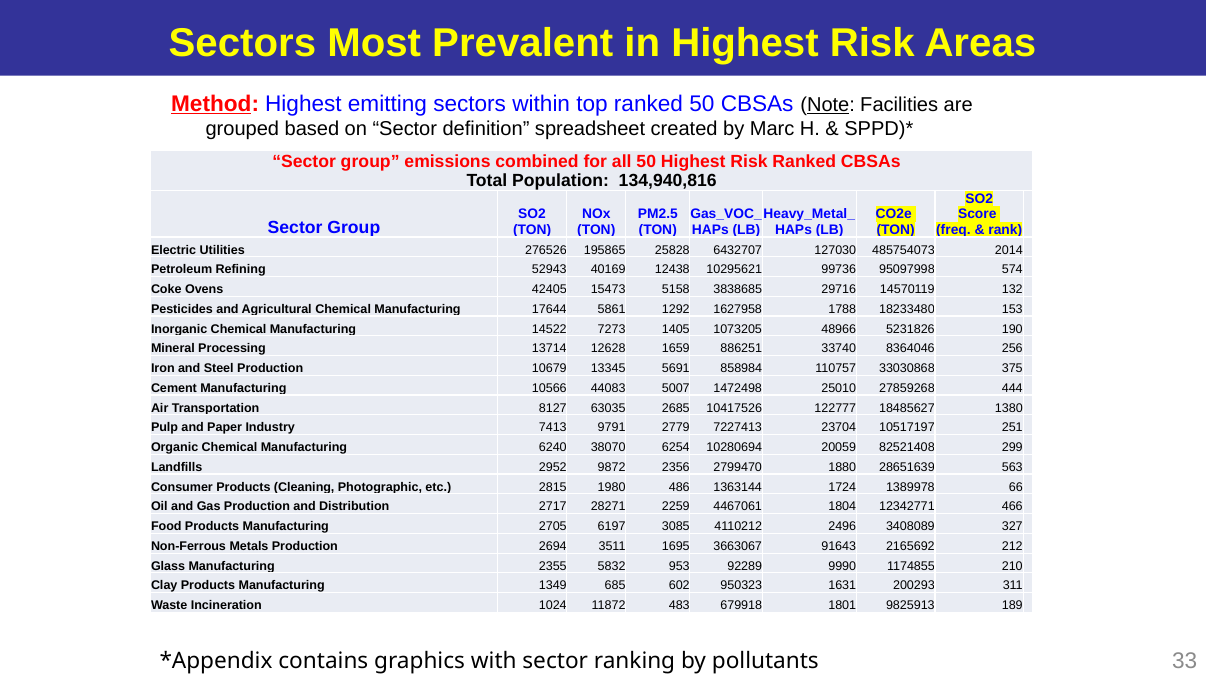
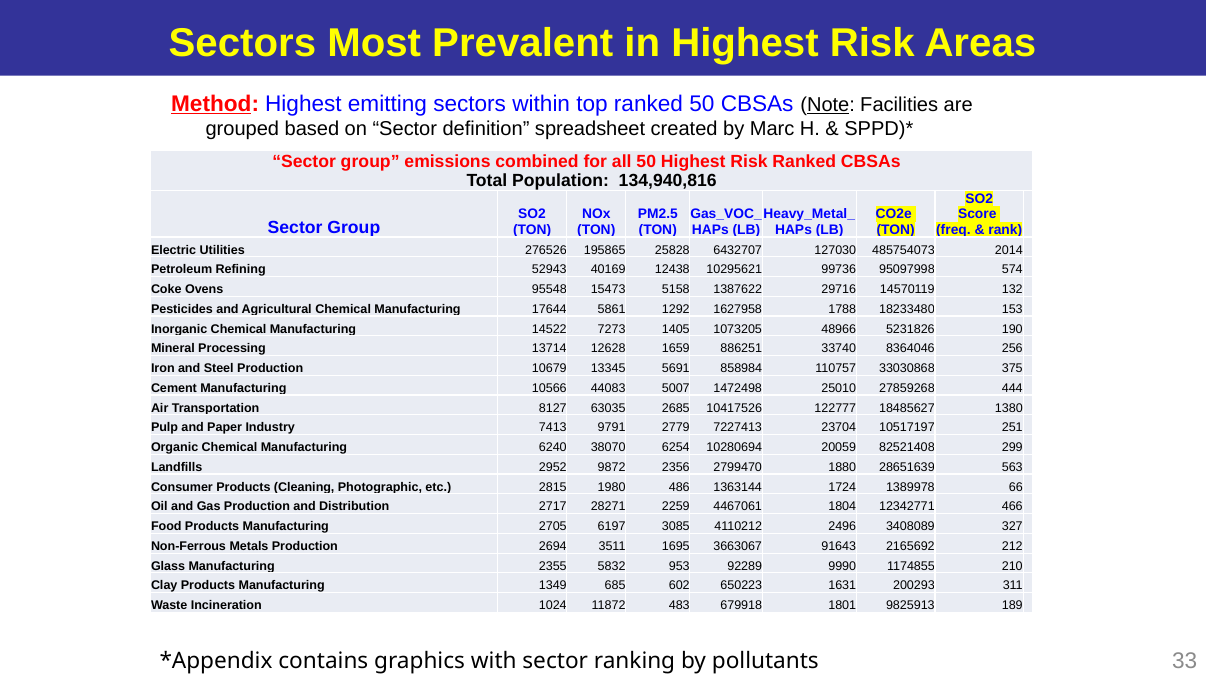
42405: 42405 -> 95548 (549, 290)
3838685: 3838685 -> 1387622 (738, 290)
950323: 950323 -> 650223 (741, 586)
